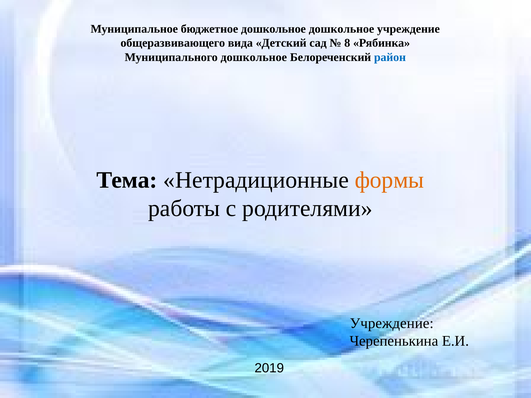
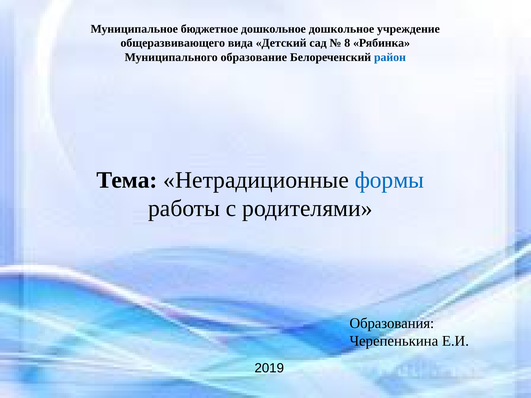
Муниципального дошкольное: дошкольное -> образование (254, 57)
формы colour: orange -> blue (389, 180)
Учреждение: Учреждение -> Образования (392, 324)
